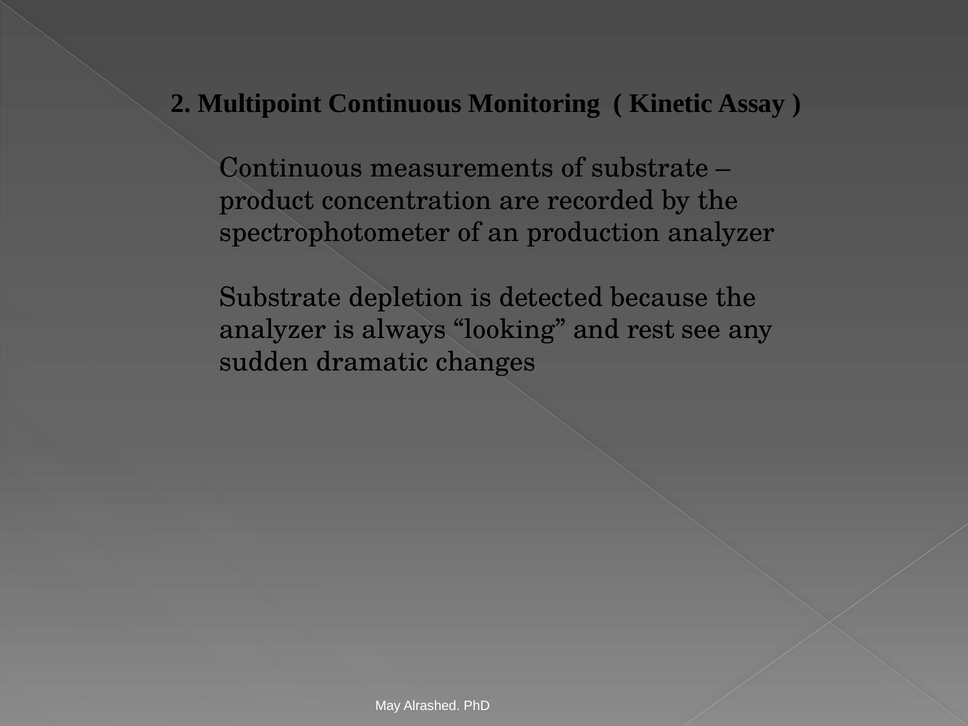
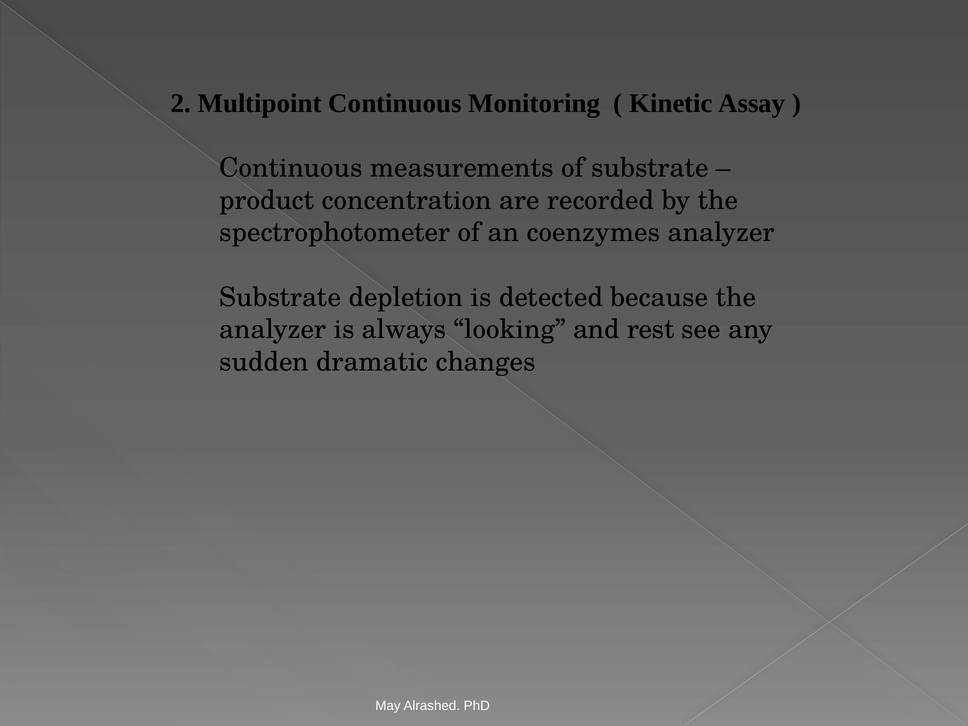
production: production -> coenzymes (593, 233)
